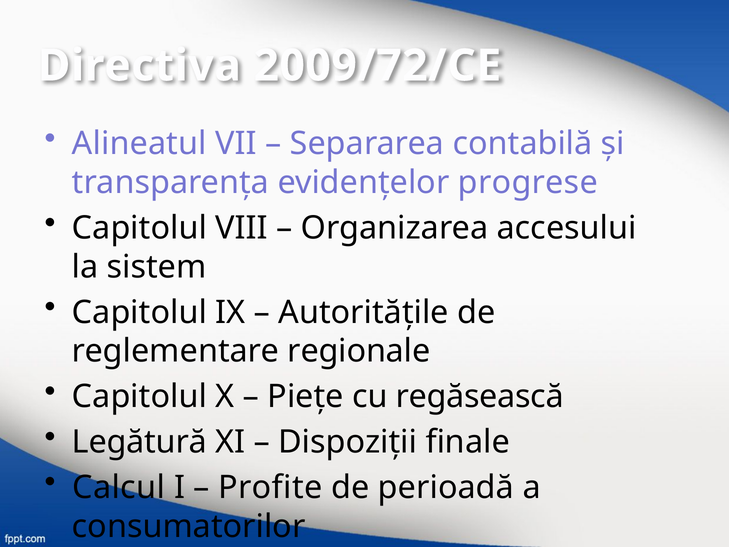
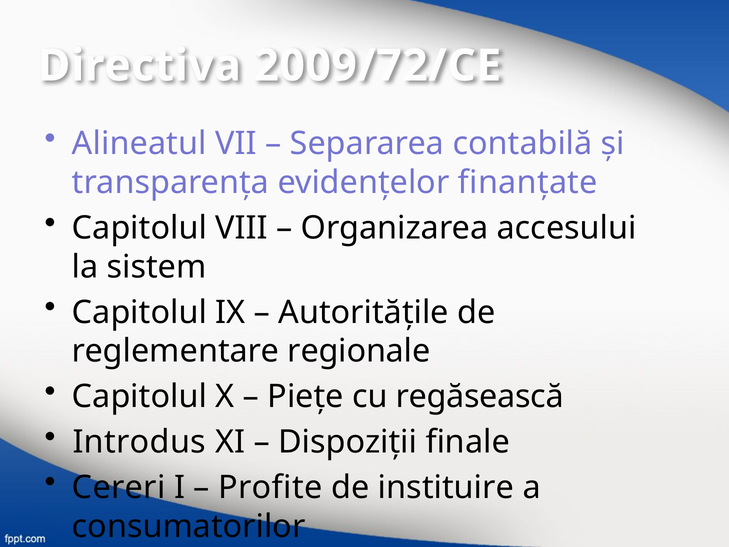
progrese: progrese -> finanţate (528, 183)
Legătură: Legătură -> Introdus (139, 442)
Calcul: Calcul -> Cereri (119, 487)
perioadă: perioadă -> instituire (446, 487)
